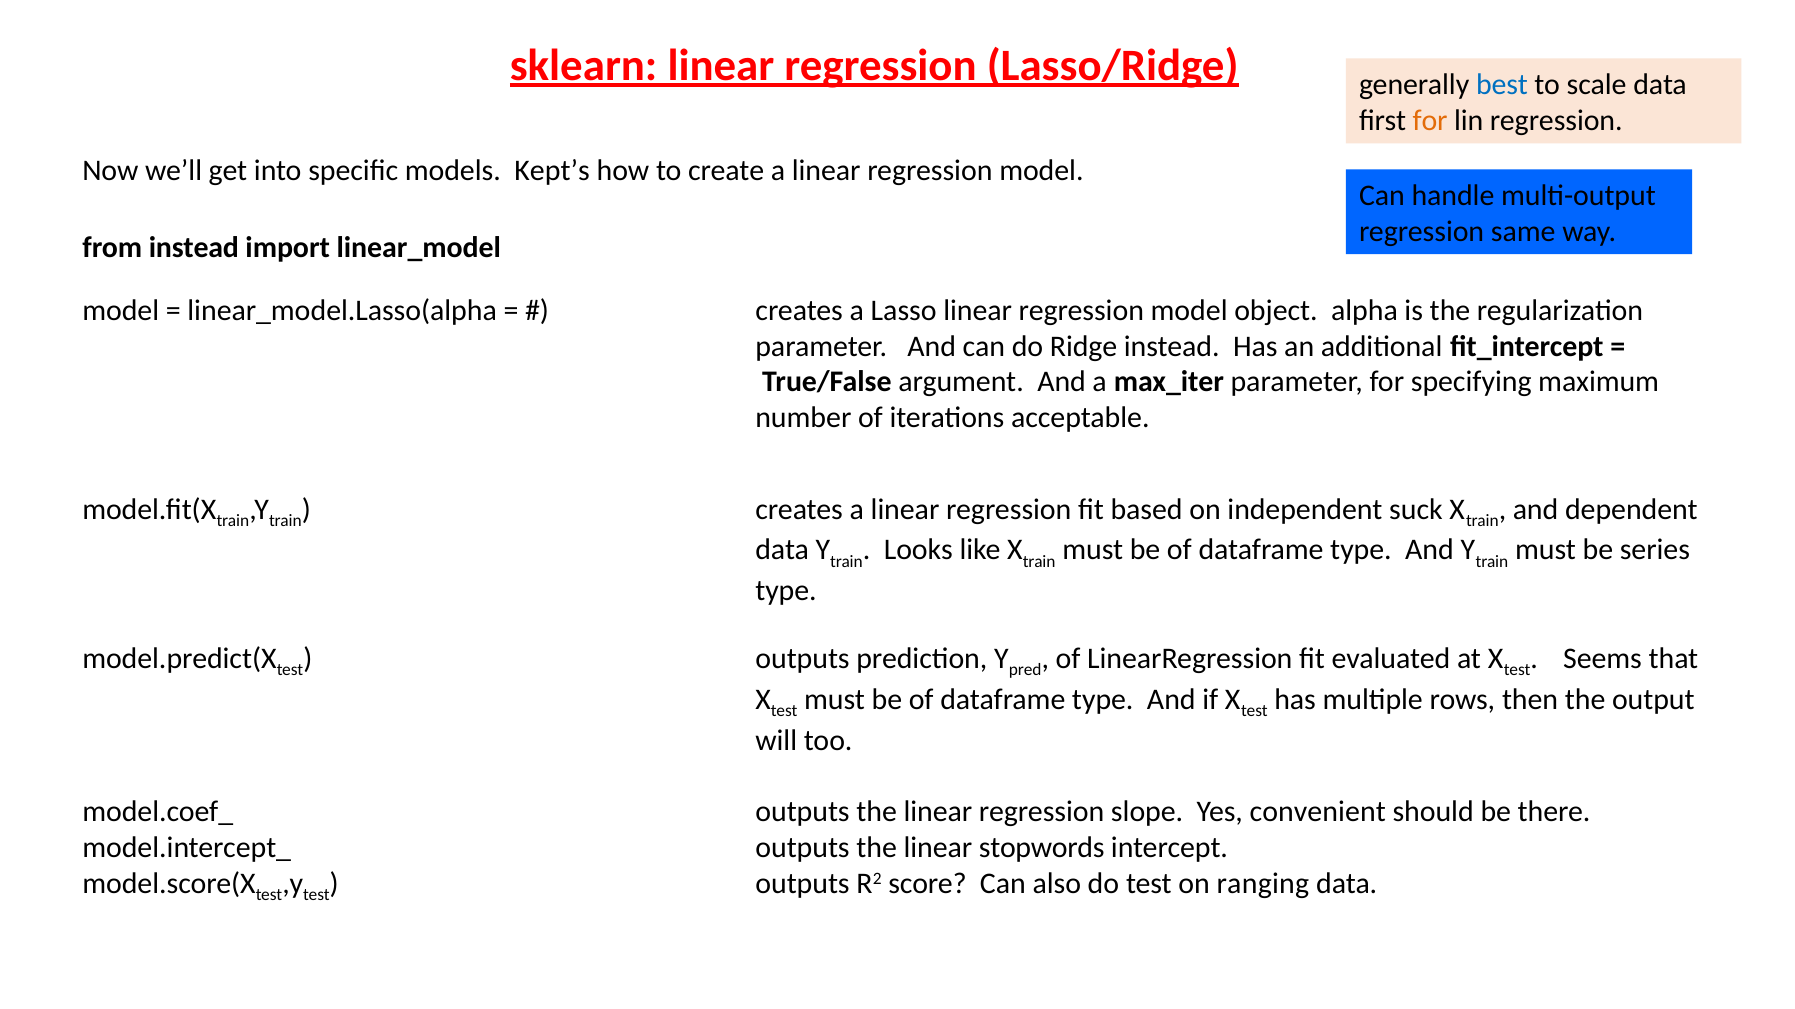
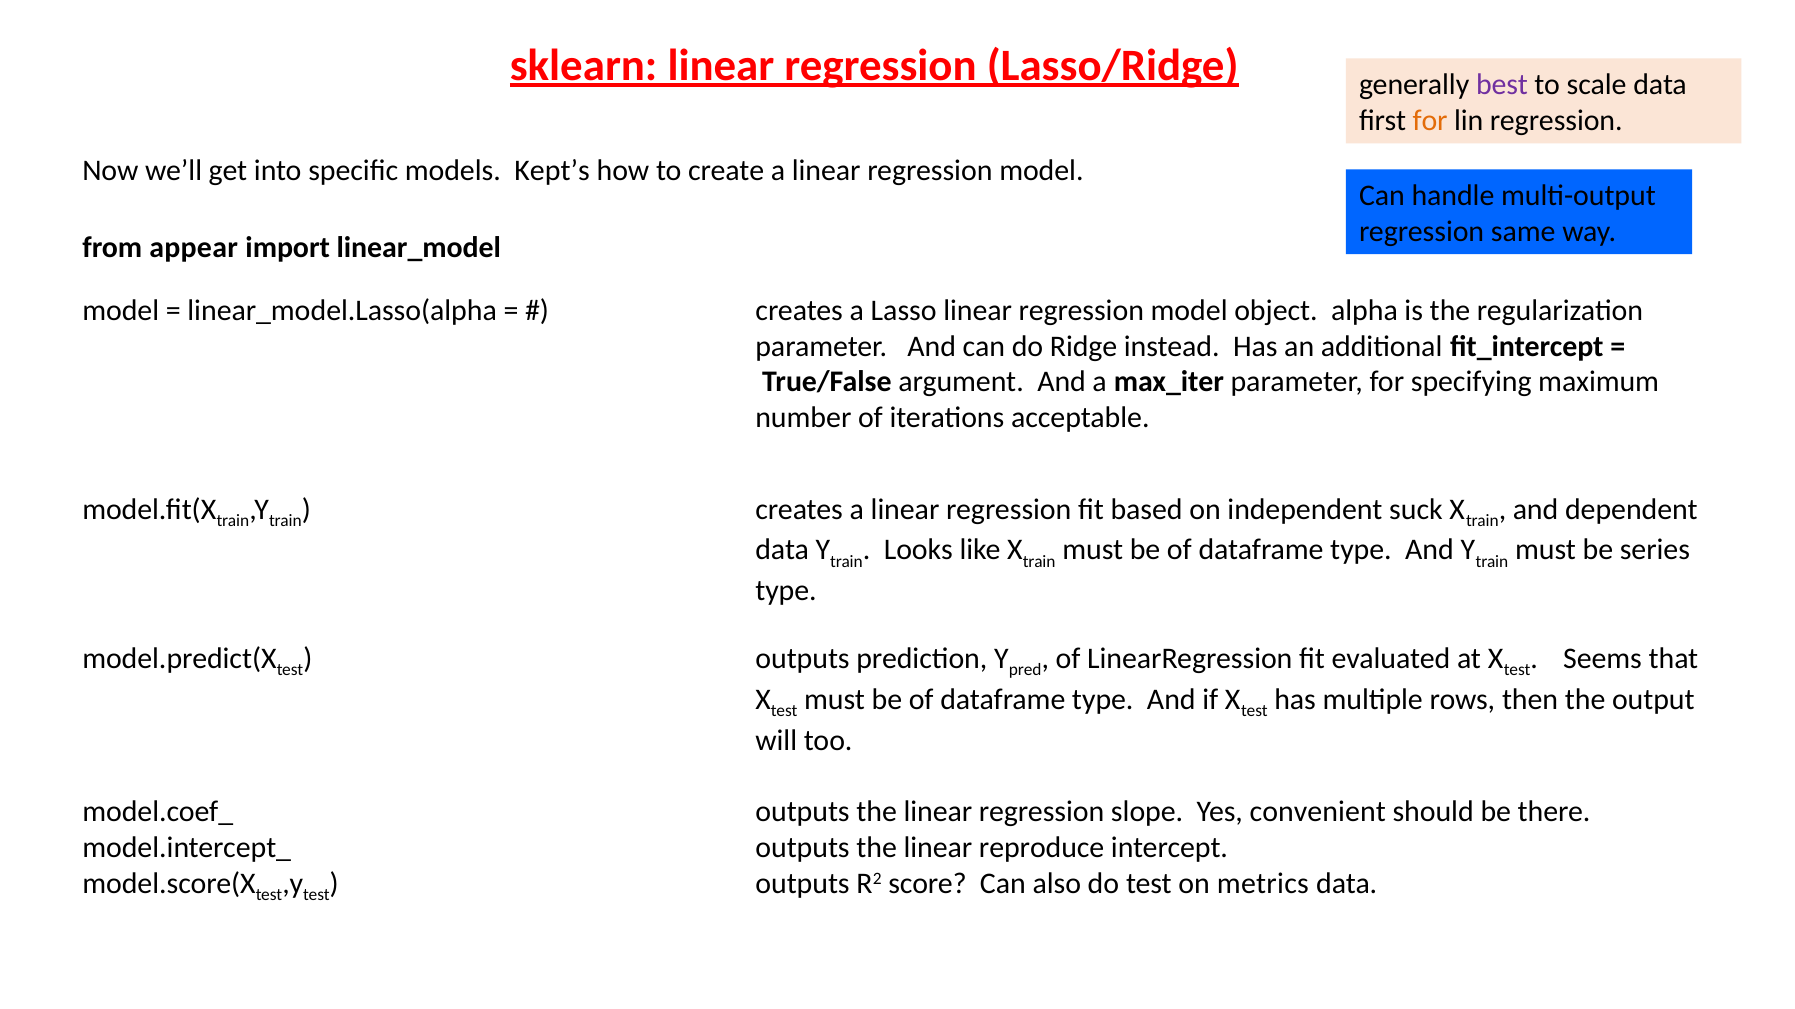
best colour: blue -> purple (1502, 85)
from instead: instead -> appear (194, 248)
stopwords: stopwords -> reproduce (1042, 848)
ranging: ranging -> metrics (1263, 884)
